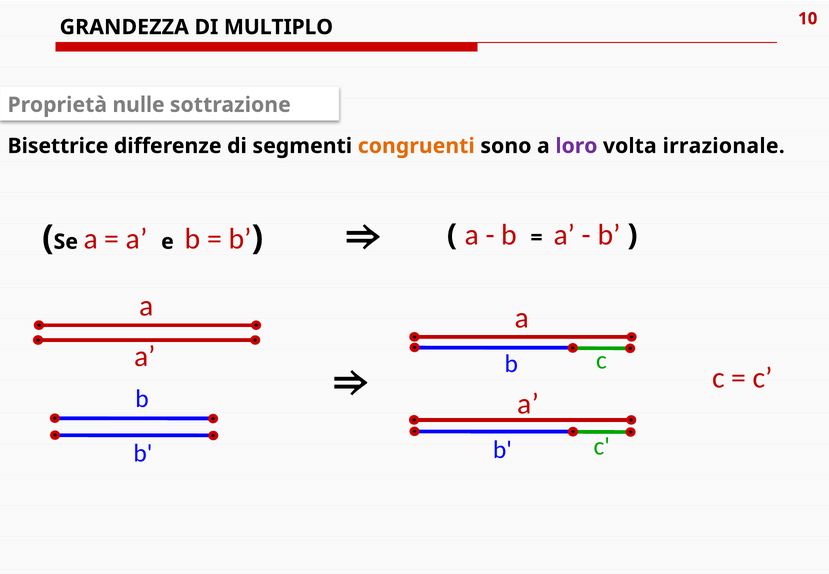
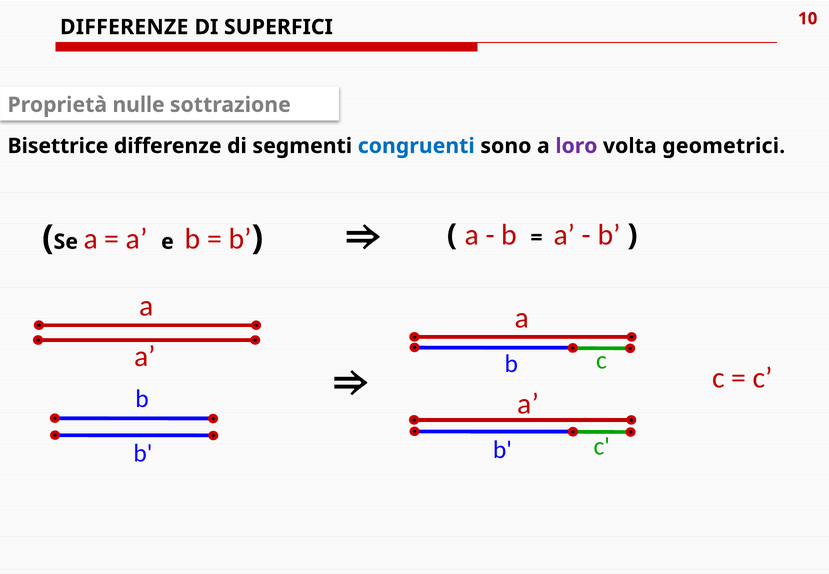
GRANDEZZA: GRANDEZZA -> DIFFERENZE (124, 27)
MULTIPLO: MULTIPLO -> SUPERFICI (278, 27)
congruenti colour: orange -> blue (416, 146)
irrazionale: irrazionale -> geometrici (724, 146)
